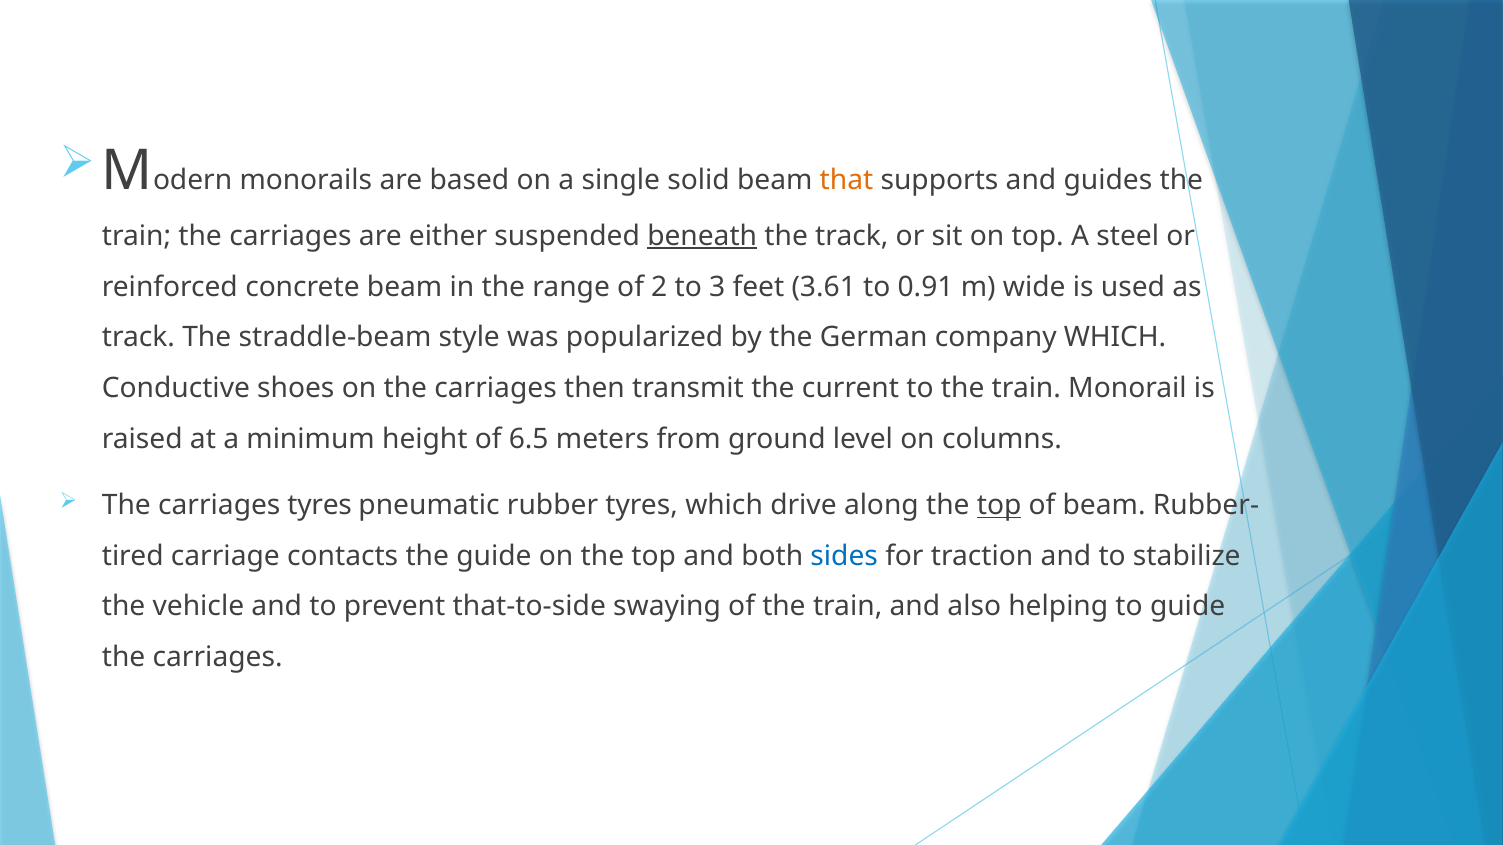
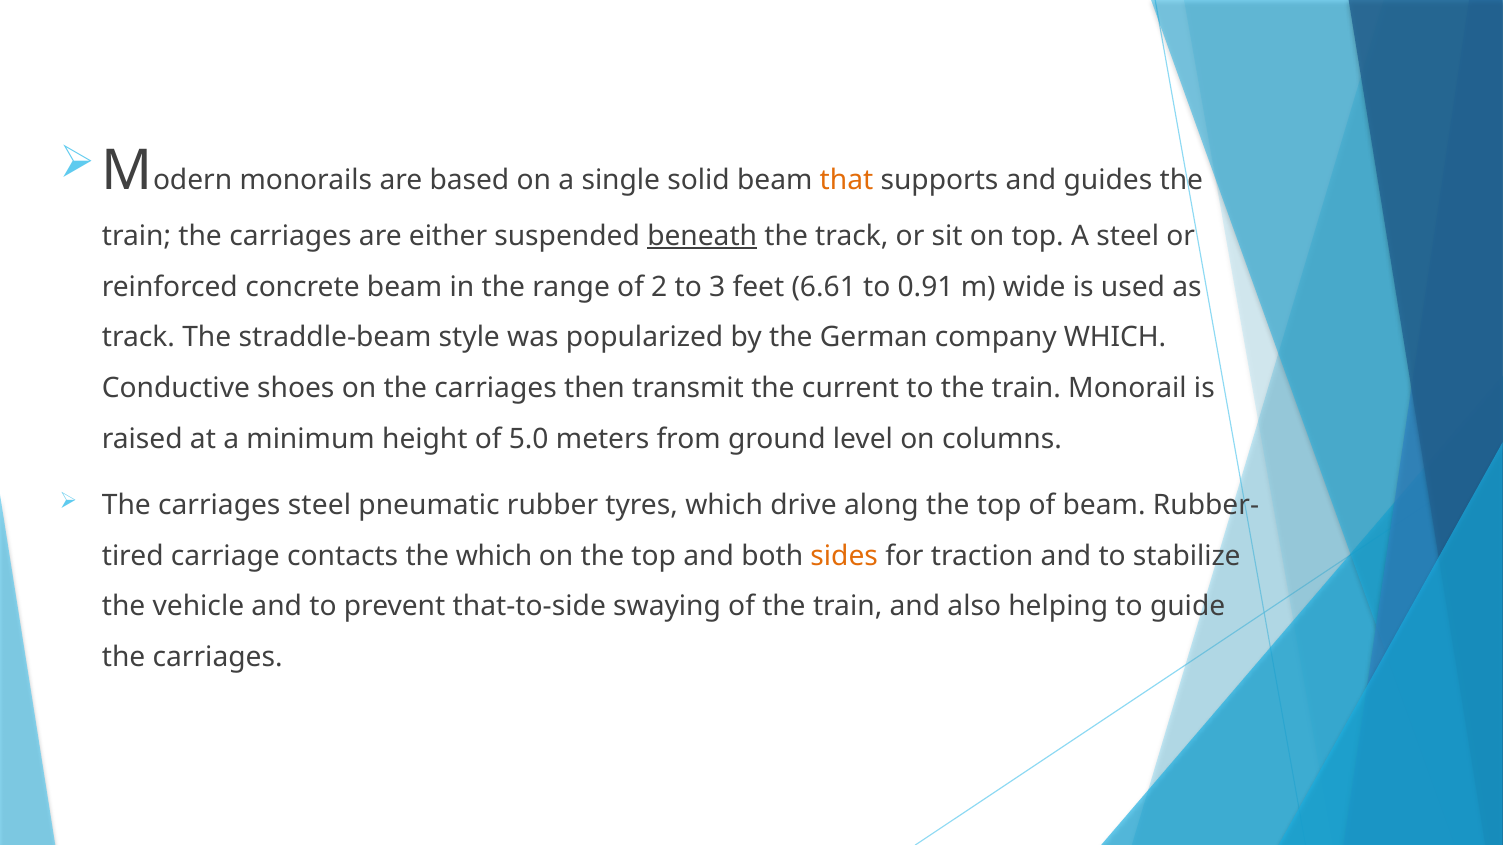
3.61: 3.61 -> 6.61 (824, 287)
6.5: 6.5 -> 5.0 (529, 439)
carriages tyres: tyres -> steel (319, 506)
top underline: present -> none (999, 506)
the guide: guide -> which (494, 556)
sides colour: blue -> orange (844, 556)
